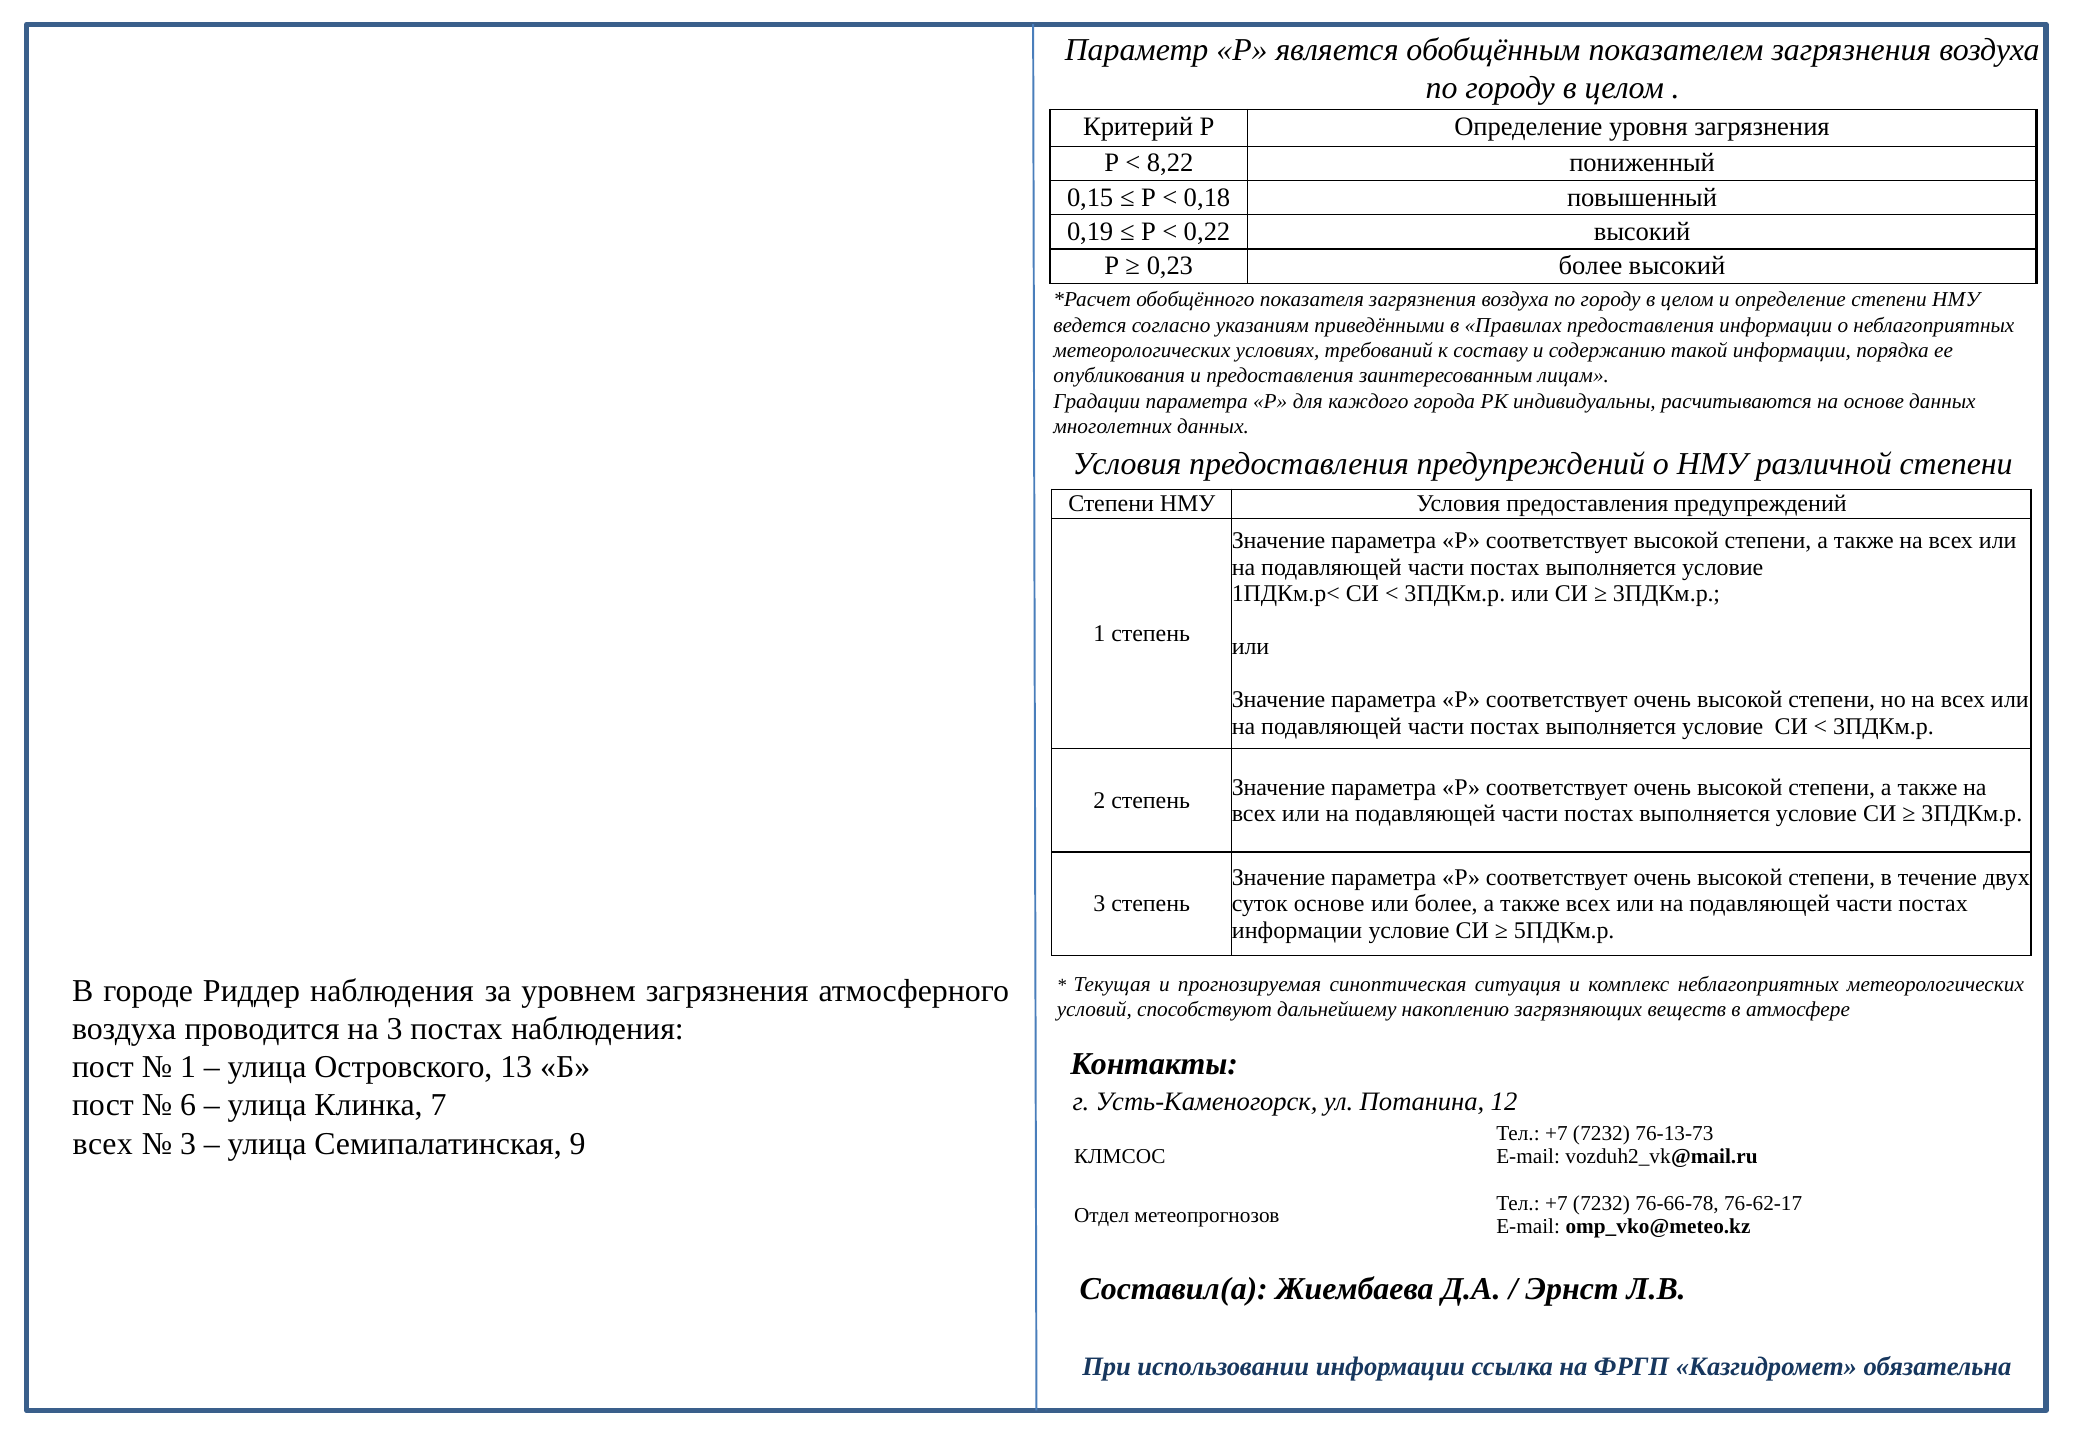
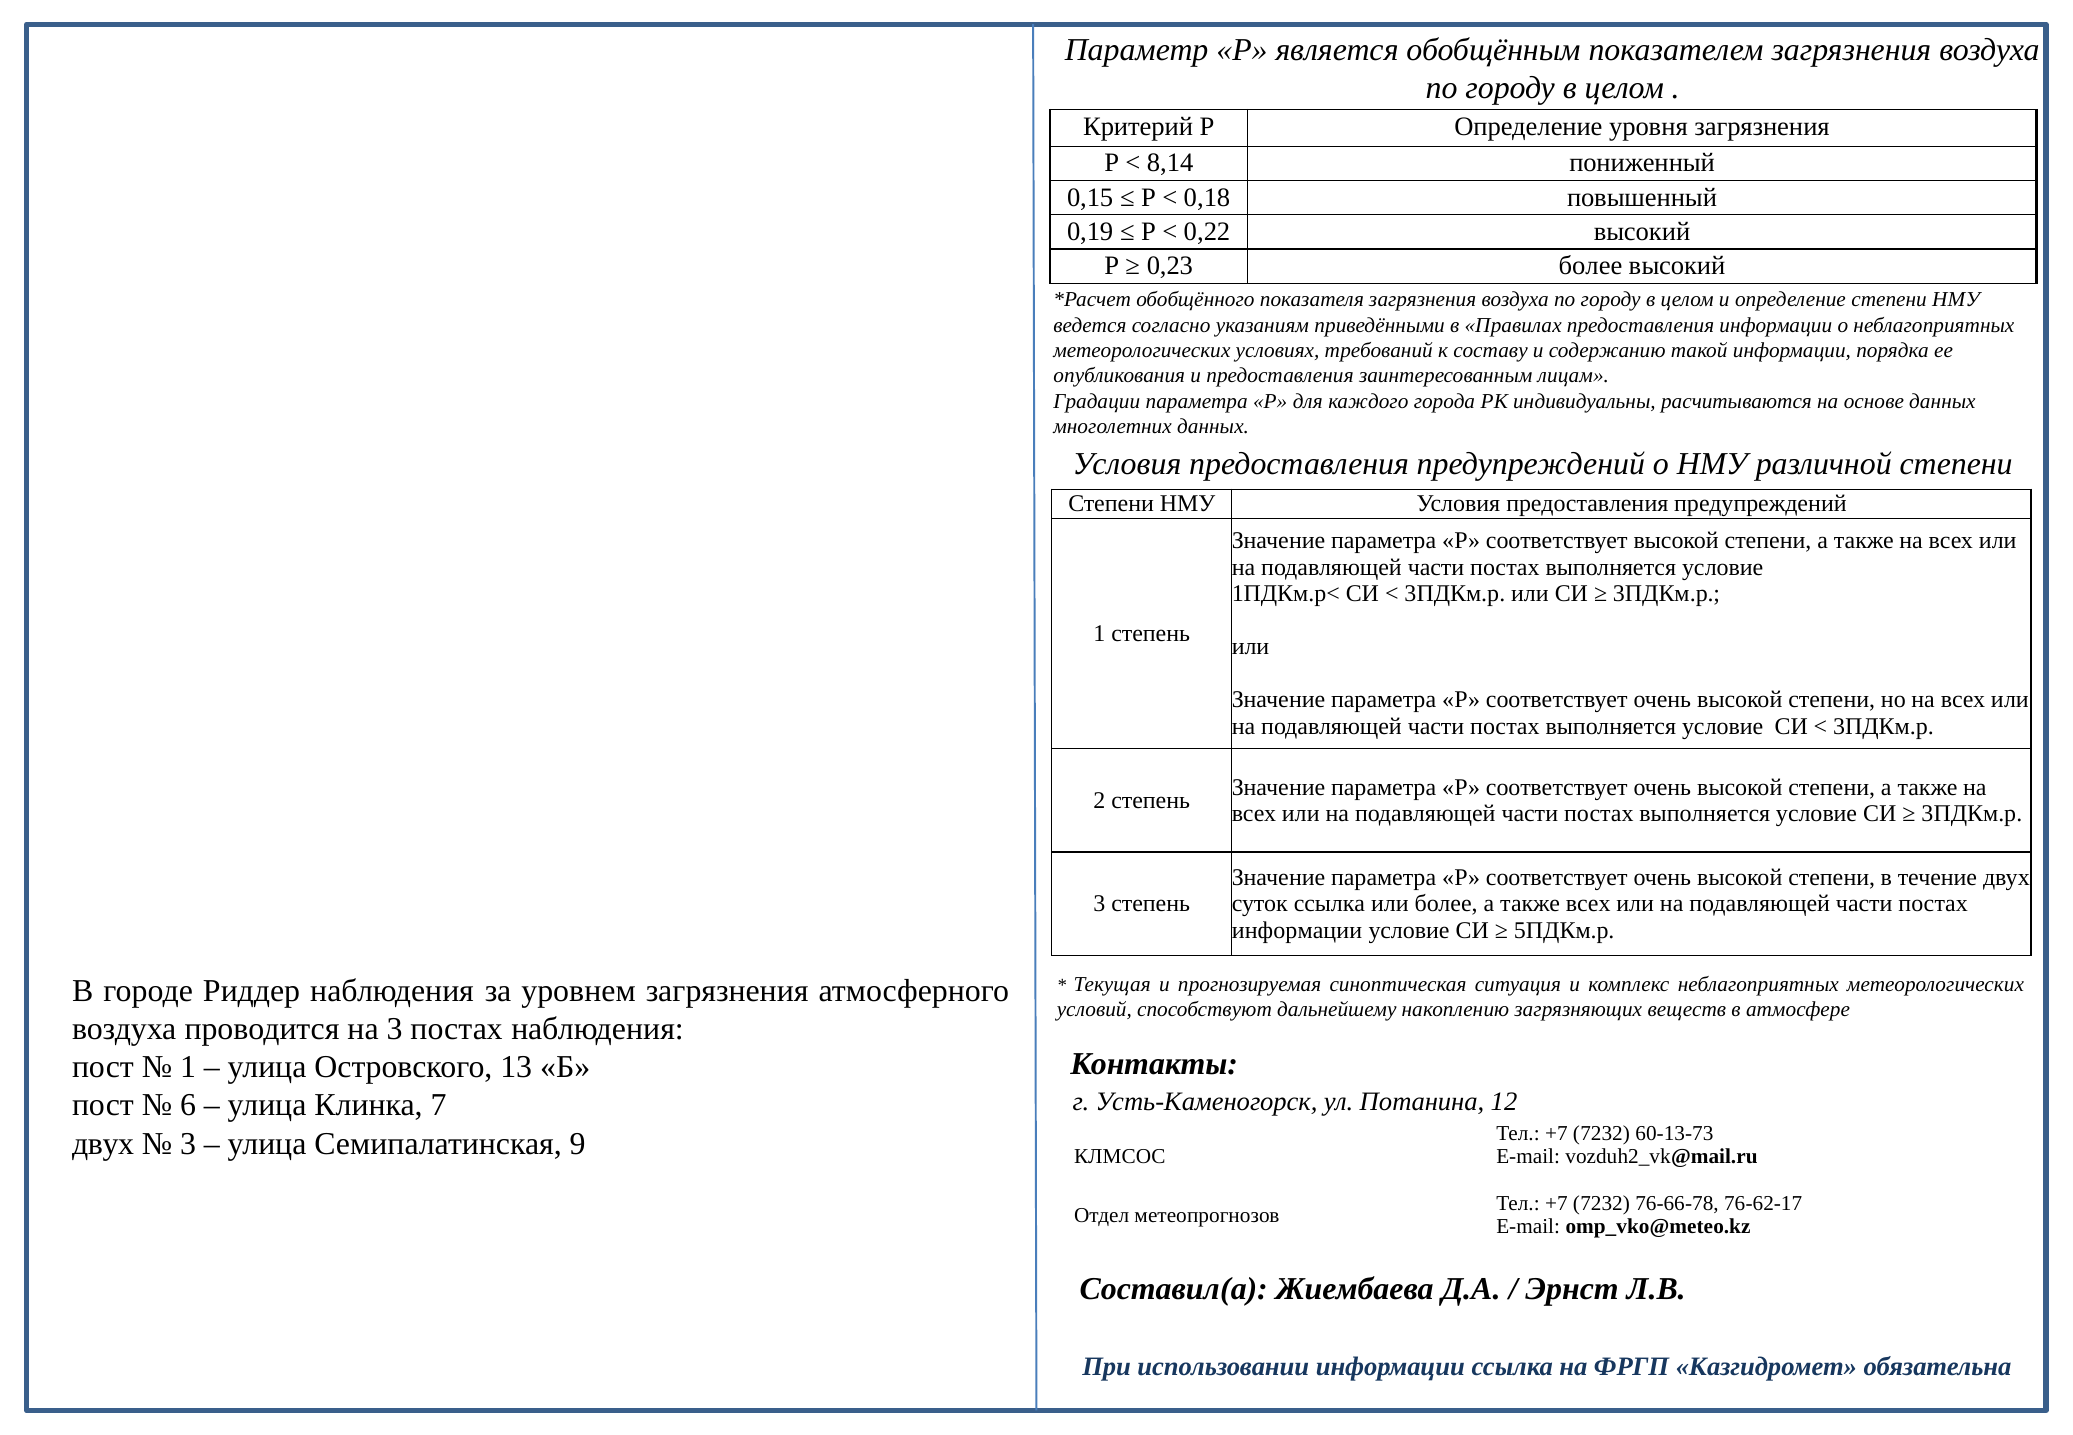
8,22: 8,22 -> 8,14 (1170, 163)
суток основе: основе -> ссылка (1329, 904)
76-13-73: 76-13-73 -> 60-13-73 (1674, 1133)
всех: всех -> двух (103, 1144)
